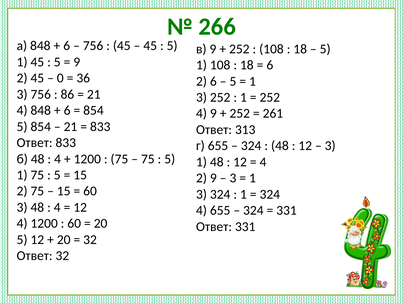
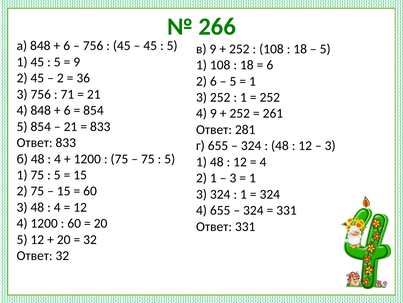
0: 0 -> 2 (60, 78)
86: 86 -> 71 (67, 94)
313: 313 -> 281 (245, 129)
2 9: 9 -> 1 (213, 178)
